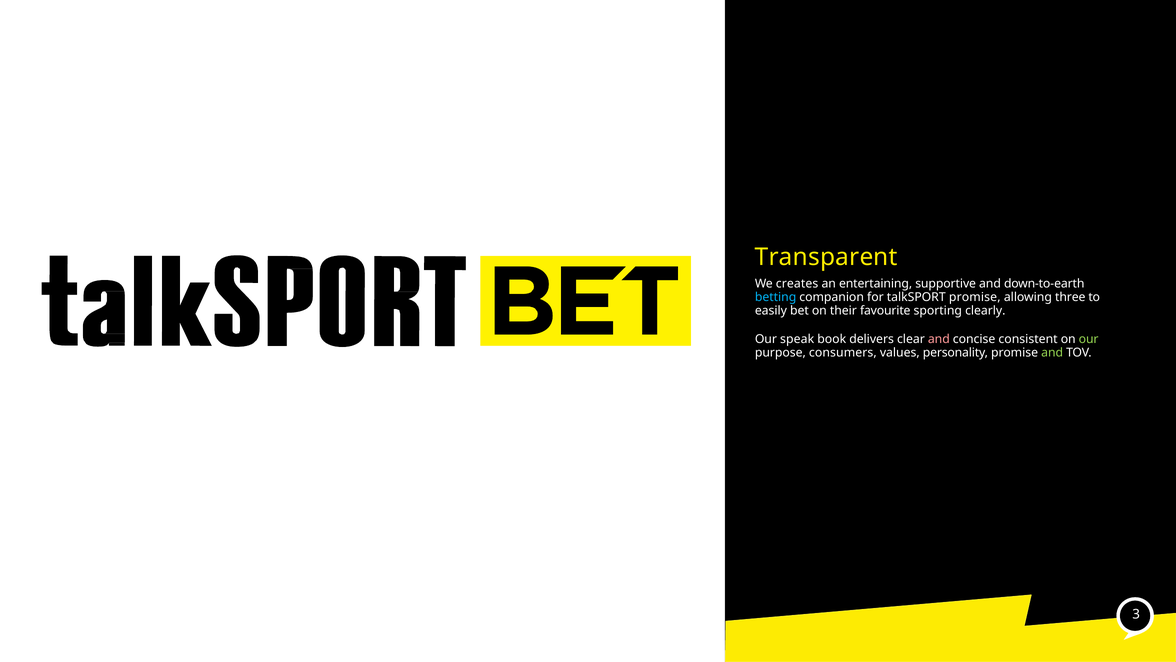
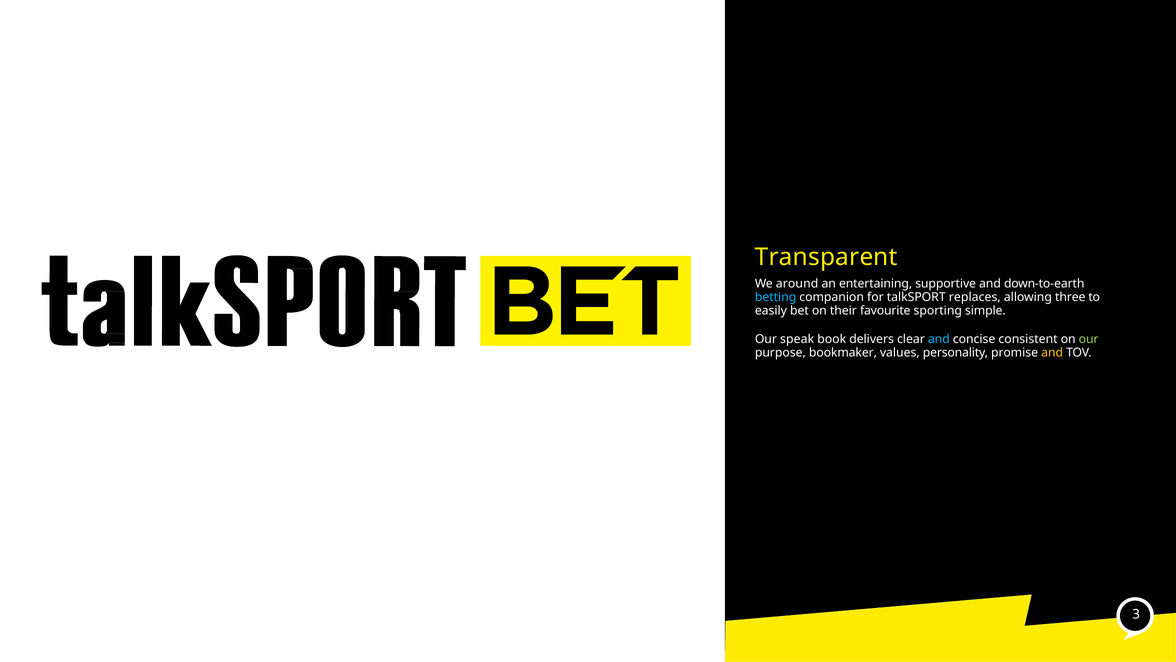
creates: creates -> around (797, 284)
talkSPORT promise: promise -> replaces (975, 297)
clearly: clearly -> simple (985, 310)
and colour: pink -> light blue (939, 339)
consumers: consumers -> bookmaker (843, 353)
and colour: light green -> yellow (1052, 353)
